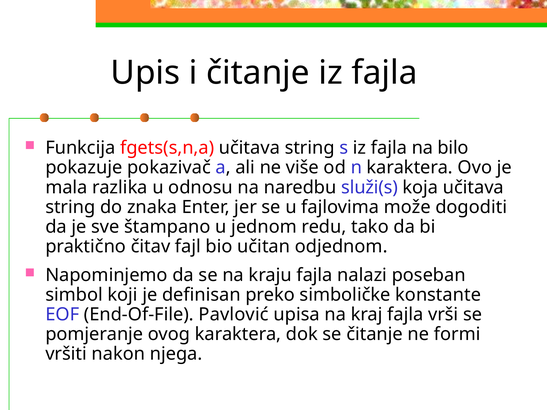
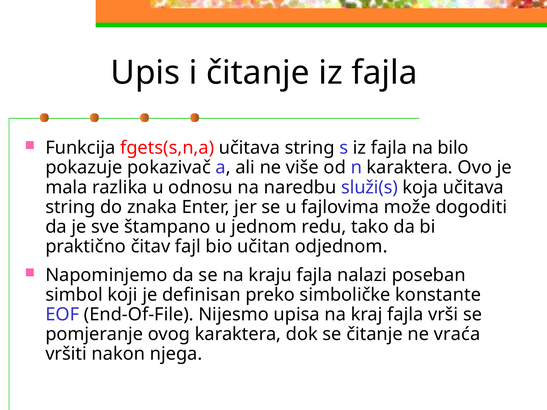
Pavlović: Pavlović -> Nijesmo (234, 315)
formi: formi -> vraća (457, 334)
